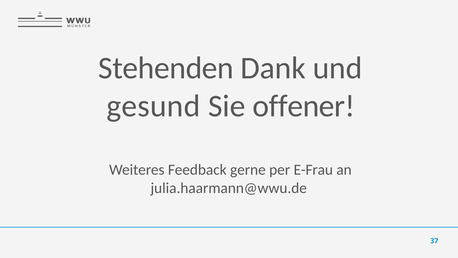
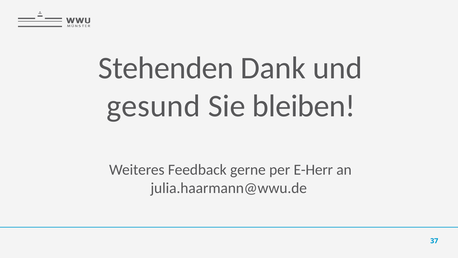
offener: offener -> bleiben (304, 106)
E-Frau: E-Frau -> E-Herr (313, 169)
